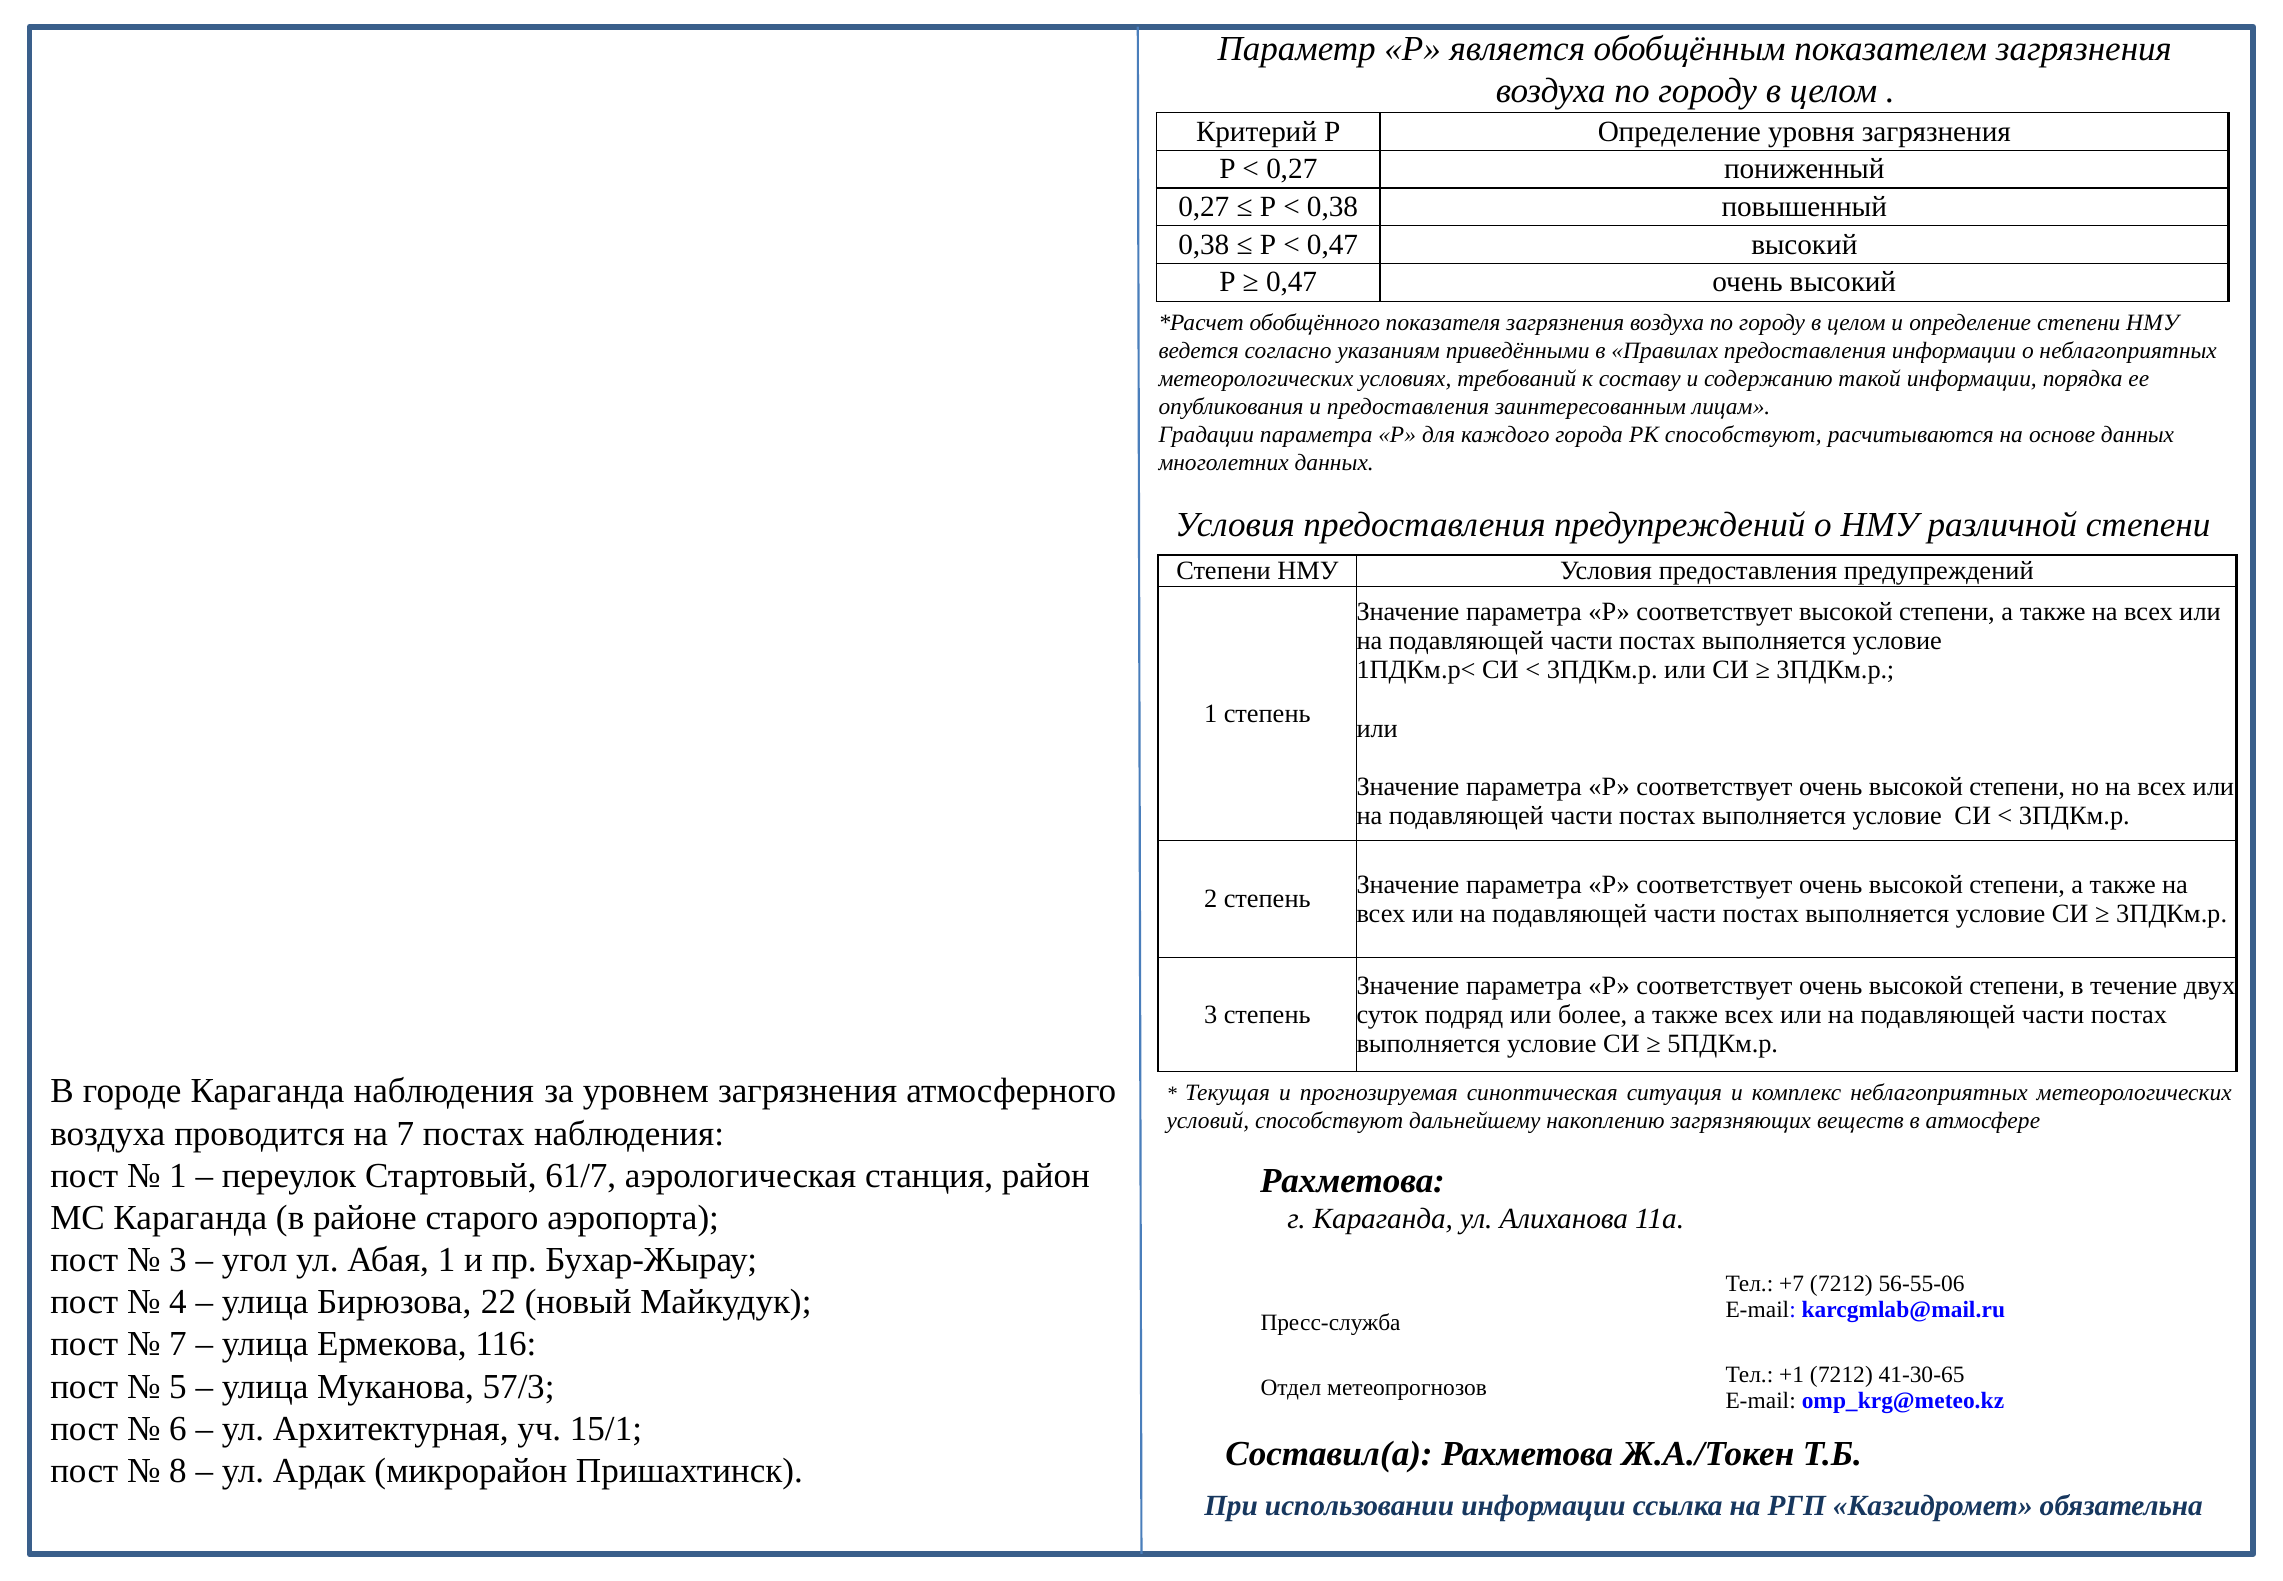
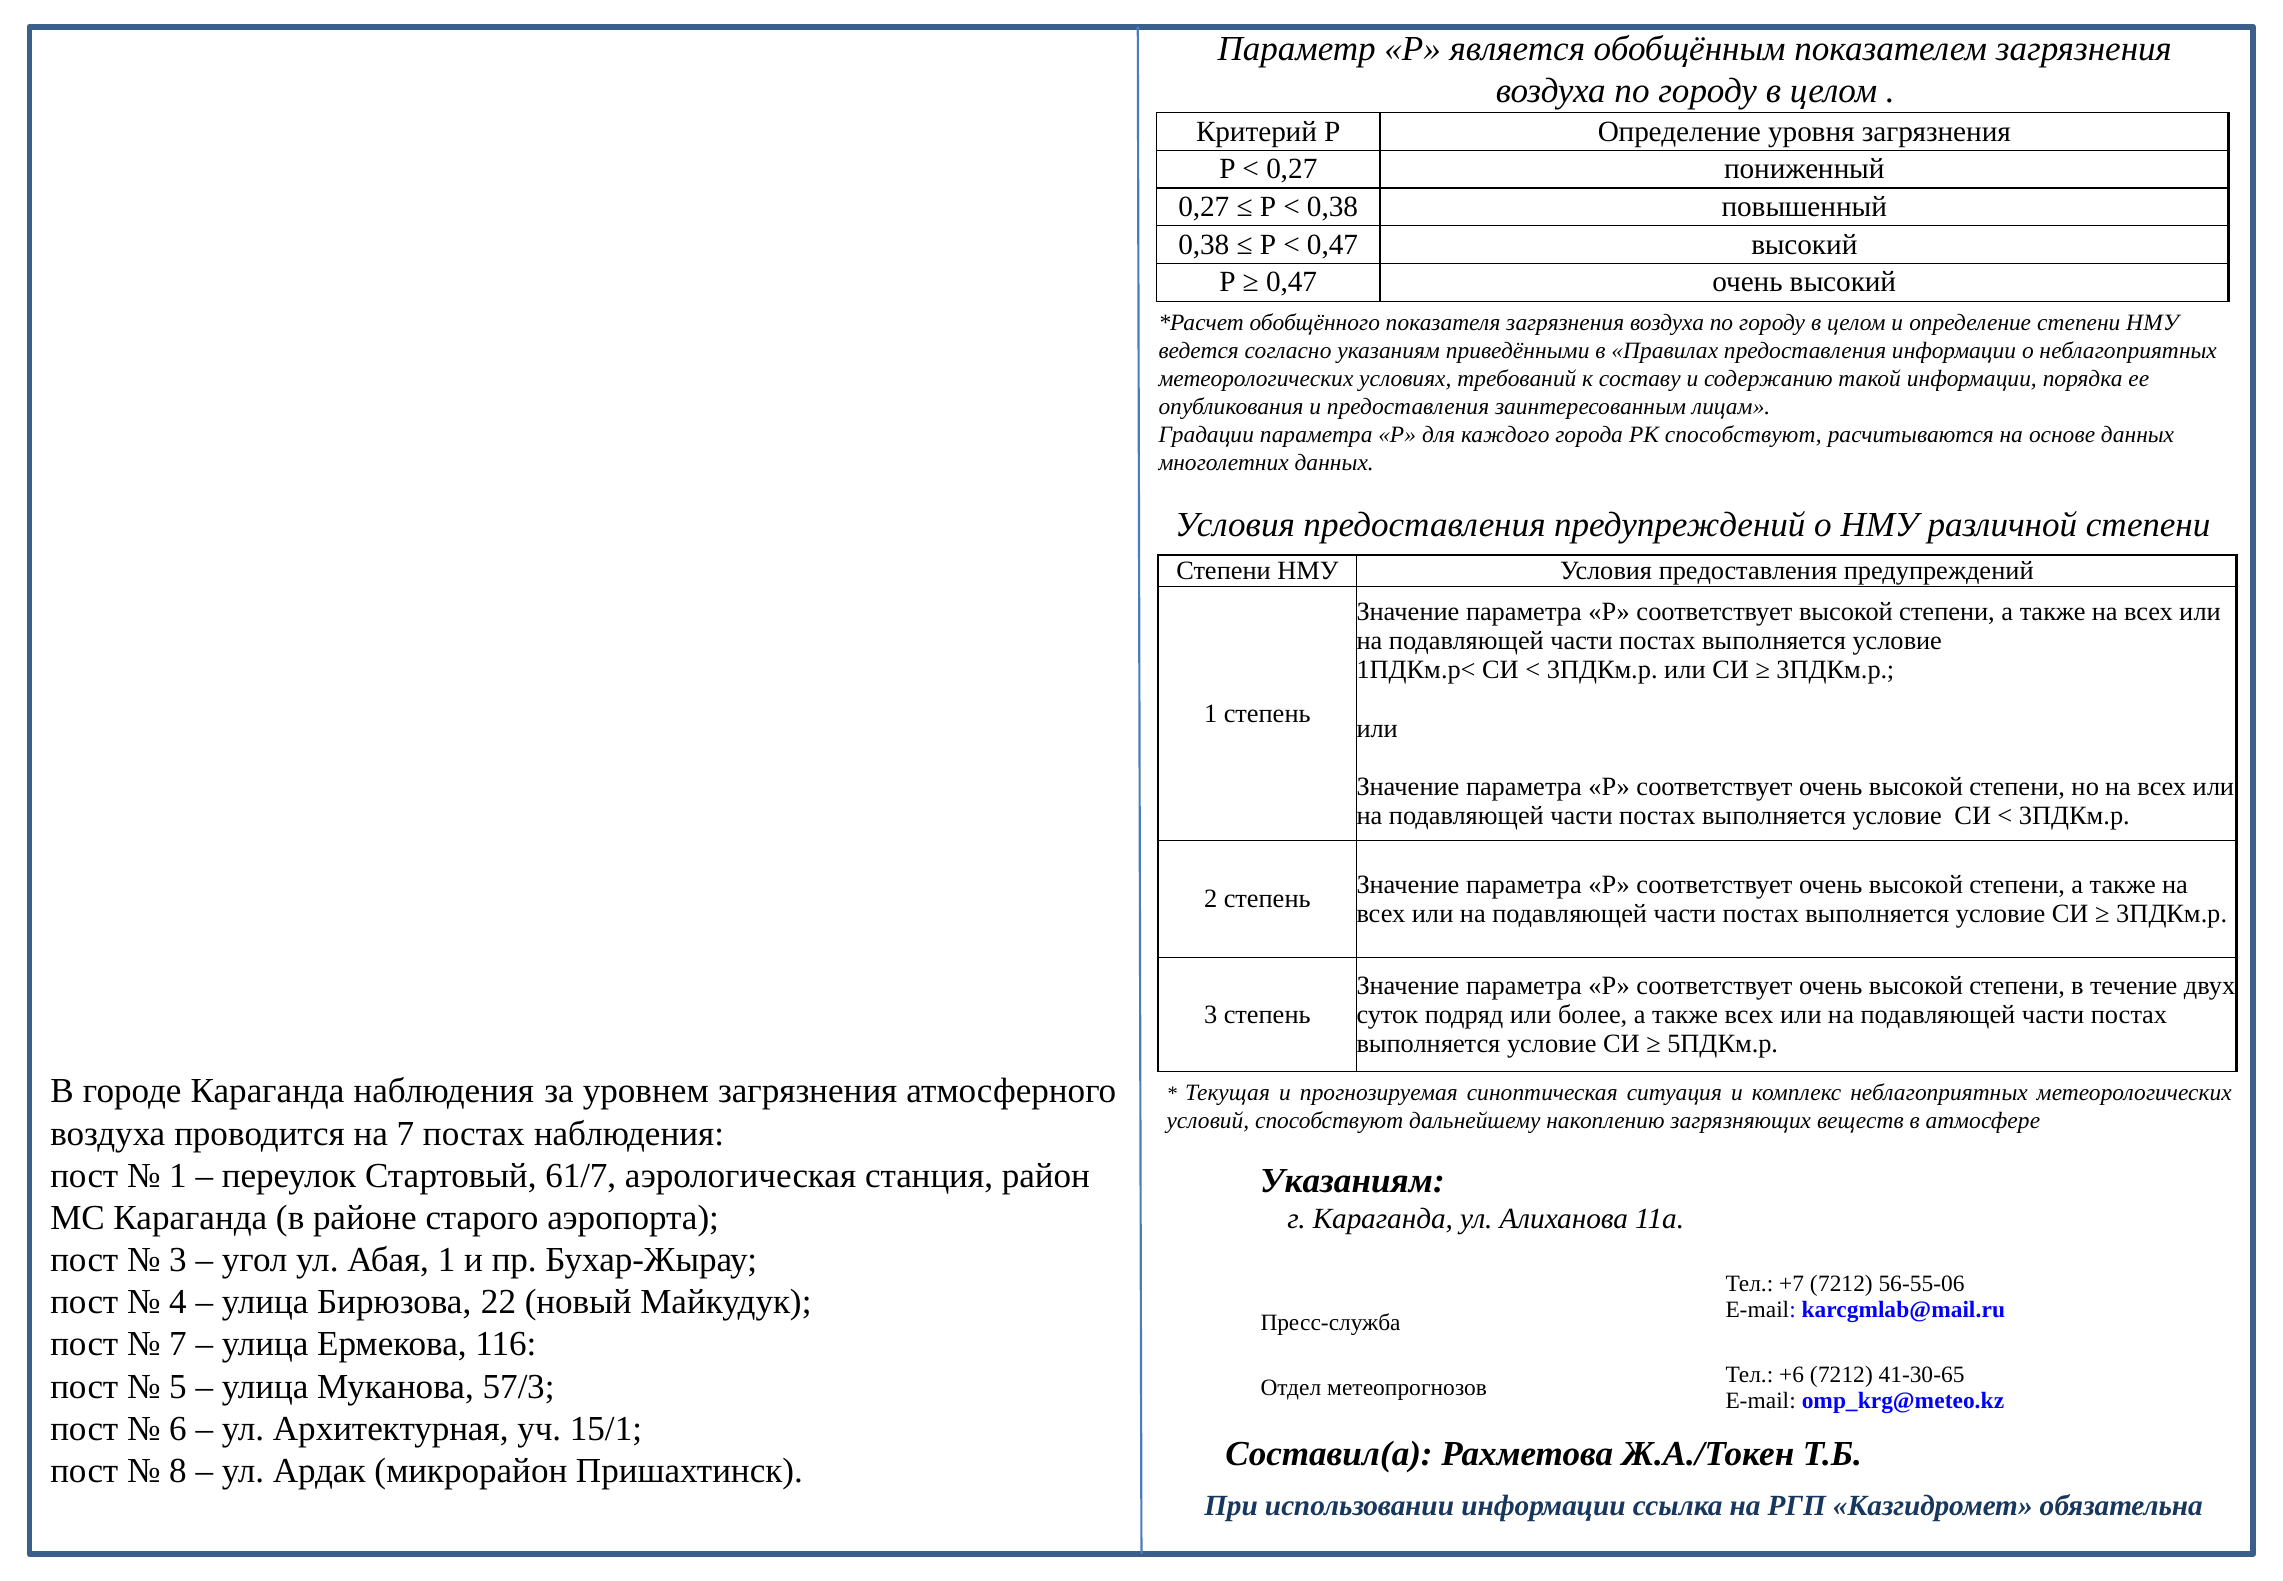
Рахметова: Рахметова -> Указаниям (1352, 1180)
+1: +1 -> +6 (1792, 1375)
